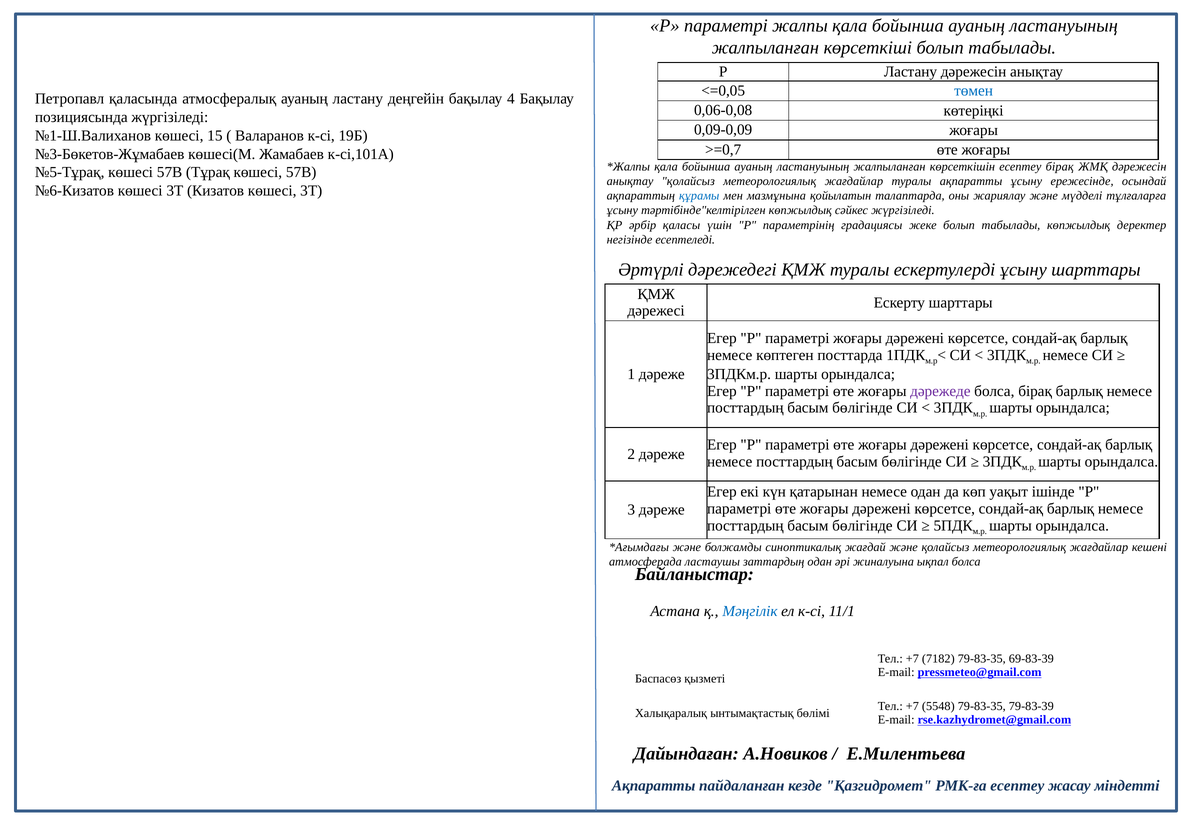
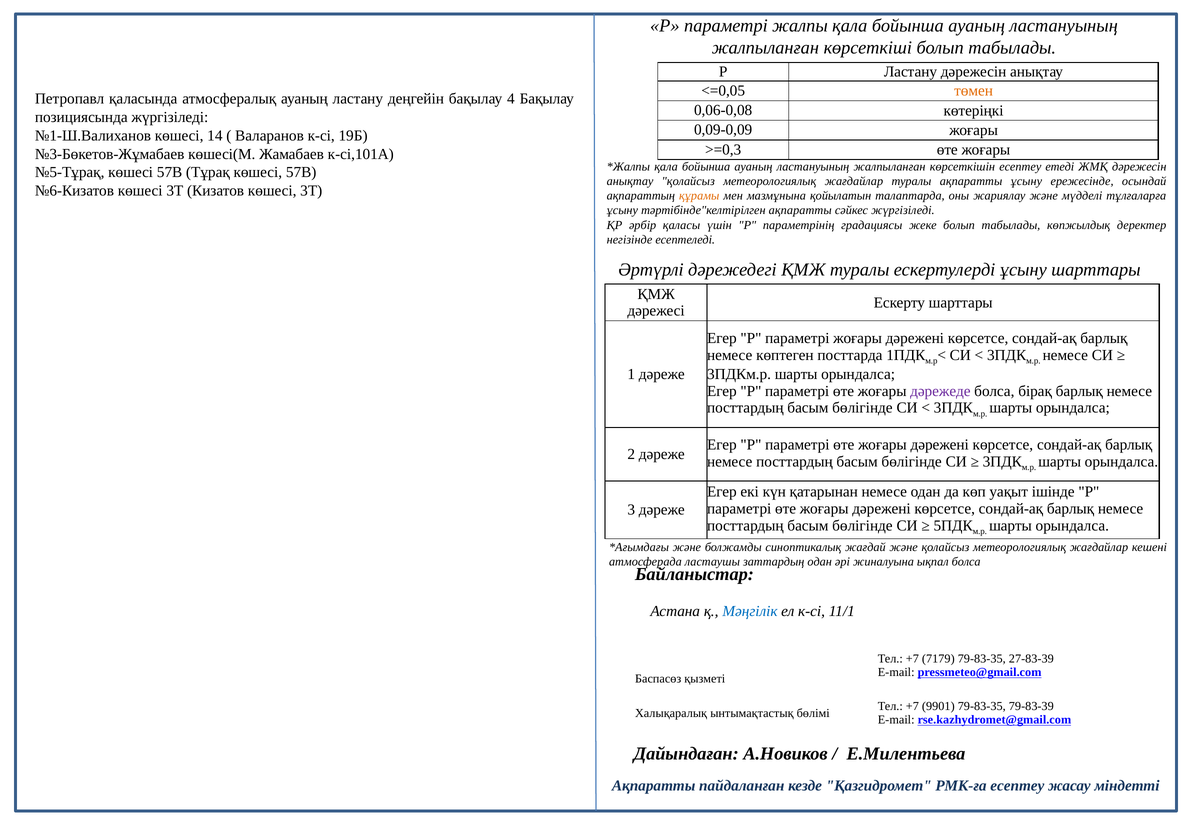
төмен colour: blue -> orange (974, 91)
15: 15 -> 14 (215, 136)
>=0,7: >=0,7 -> >=0,3 (723, 150)
есептеу бірақ: бірақ -> етеді (1060, 167)
құрамы colour: blue -> orange (699, 196)
тәртібінде"келтірілген көпжылдық: көпжылдық -> ақпаратты (800, 210)
7182: 7182 -> 7179 (938, 659)
69-83-39: 69-83-39 -> 27-83-39 (1031, 659)
5548: 5548 -> 9901 (938, 706)
